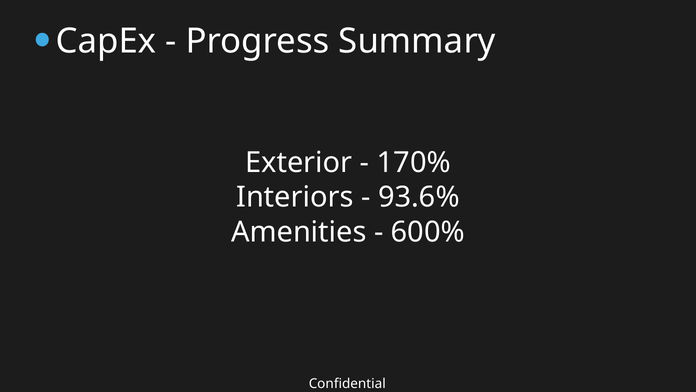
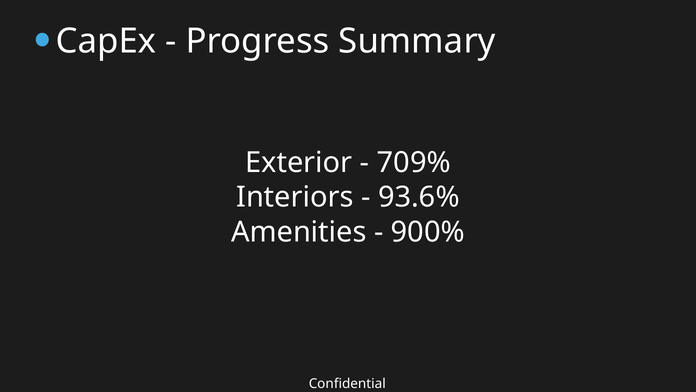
170%: 170% -> 709% (414, 162)
600%: 600% -> 900% (428, 232)
